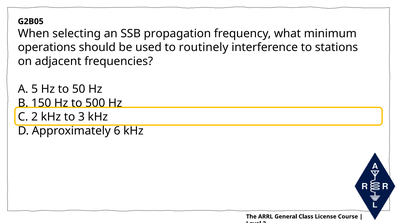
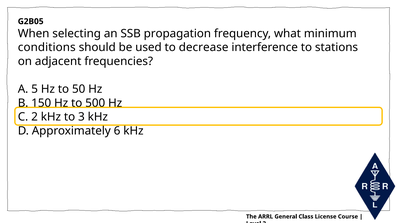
operations: operations -> conditions (47, 47)
routinely: routinely -> decrease (204, 47)
